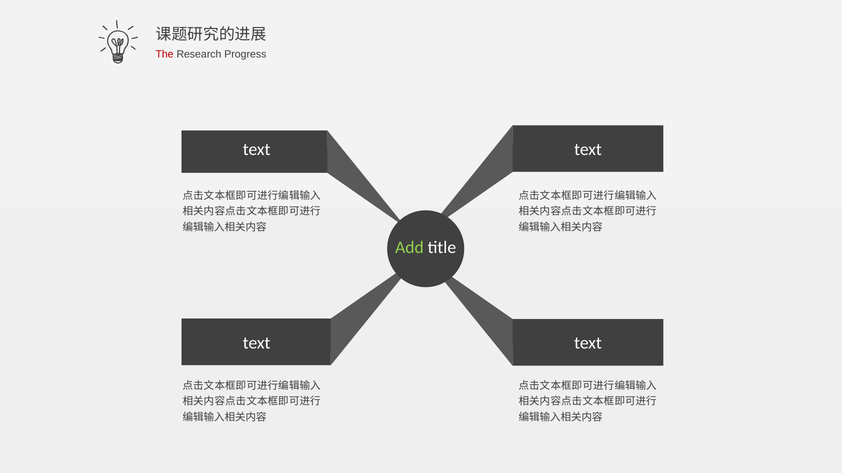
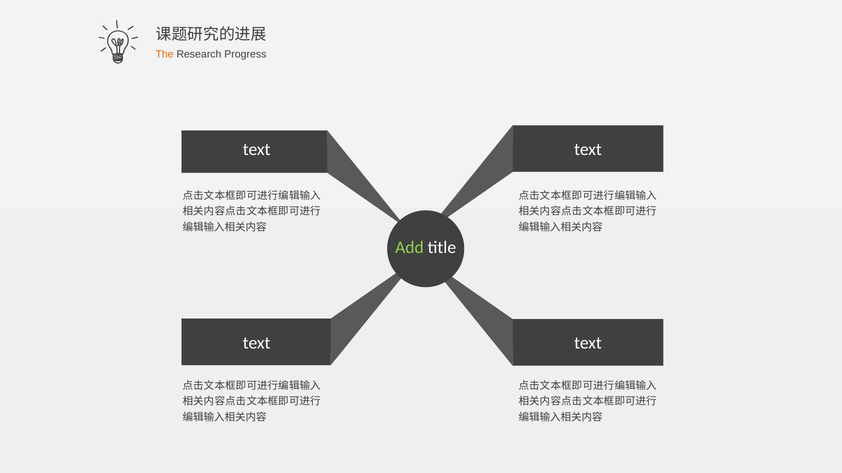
The colour: red -> orange (165, 55)
